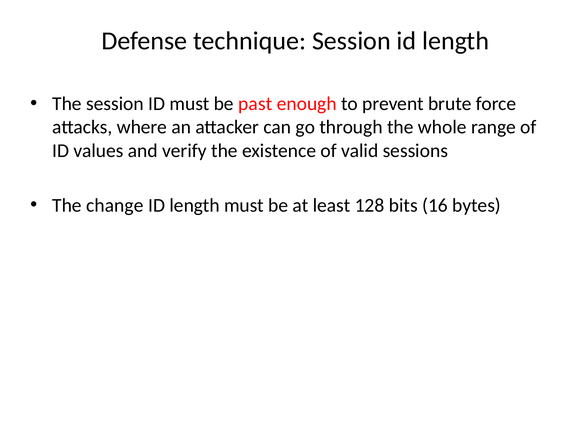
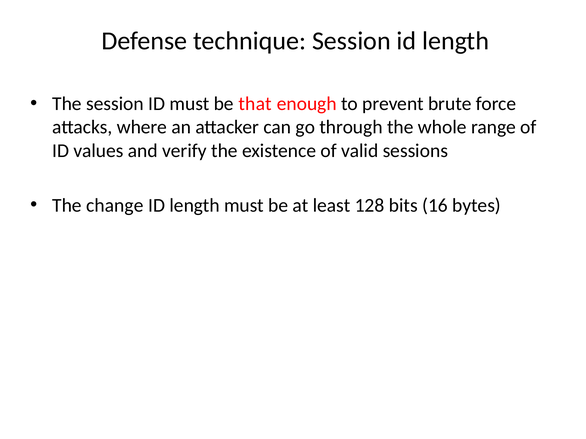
past: past -> that (255, 104)
